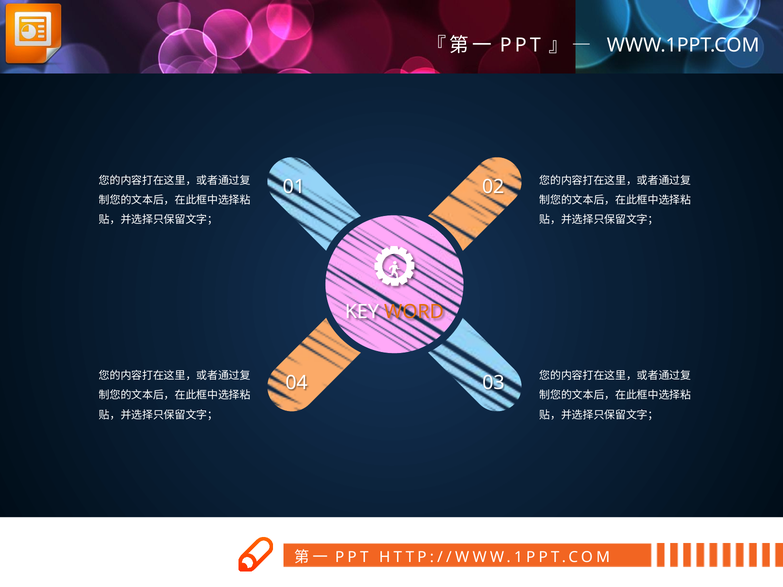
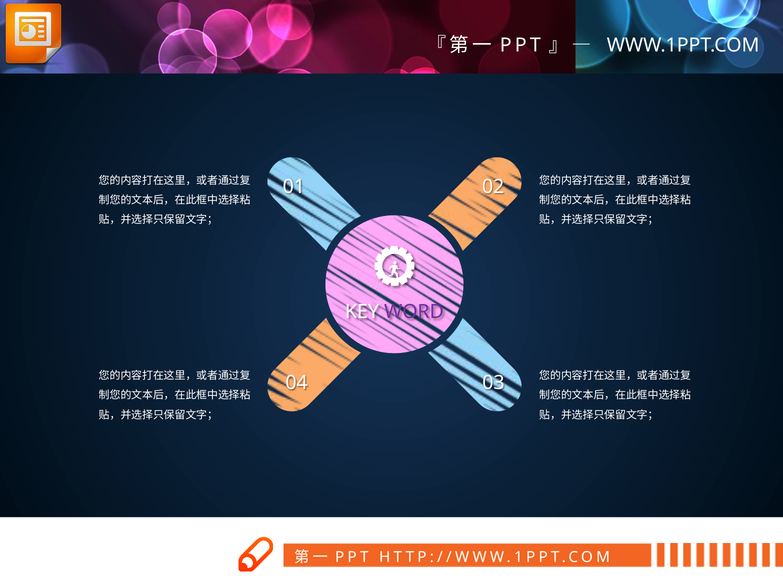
WORD colour: orange -> purple (414, 312)
